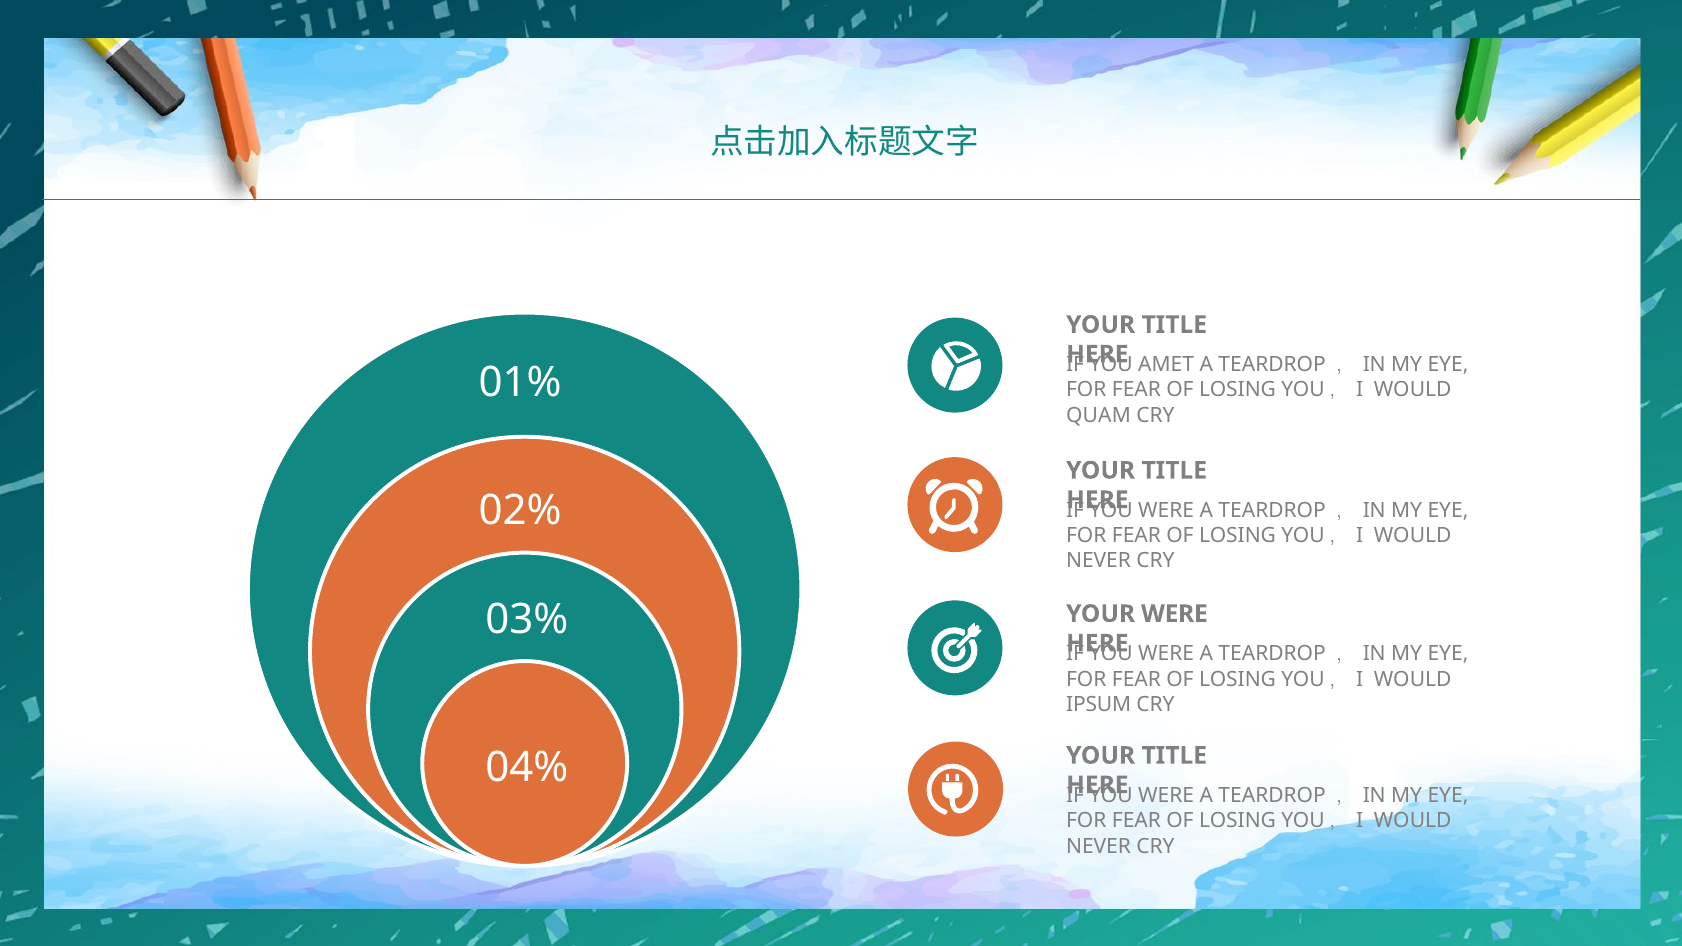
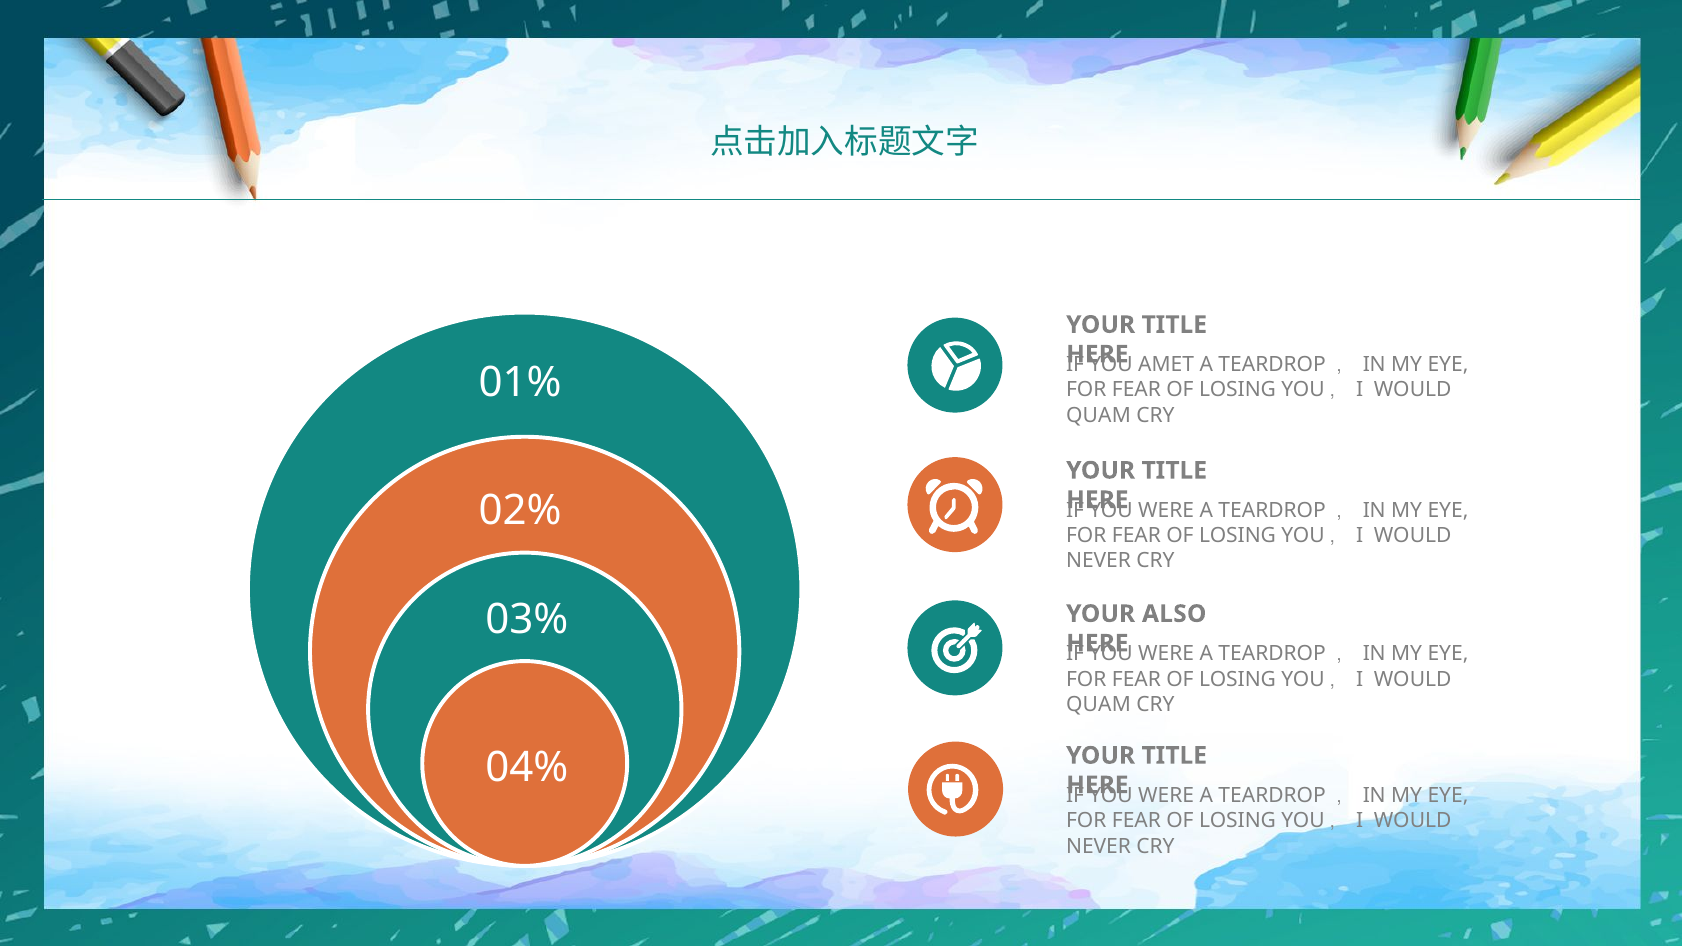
YOUR WERE: WERE -> ALSO (1174, 614)
IPSUM: IPSUM -> QUAM (1099, 705)
